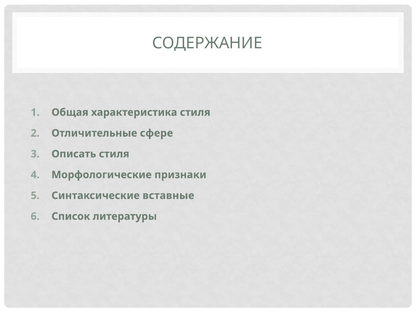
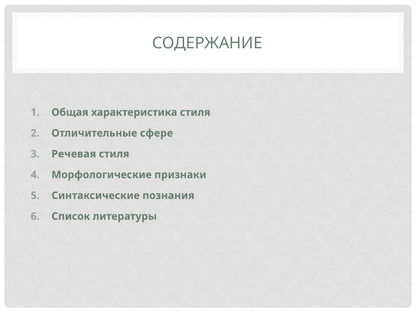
Описать: Описать -> Речевая (74, 154)
вставные: вставные -> познания (168, 196)
